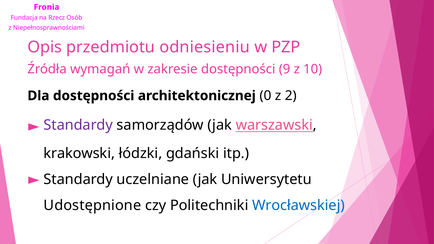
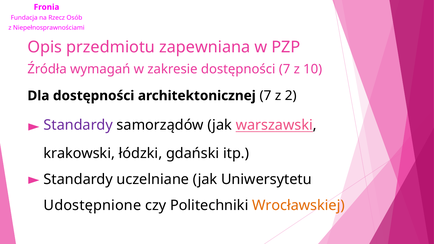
odniesieniu: odniesieniu -> zapewniana (205, 47)
dostępności 9: 9 -> 7 (285, 69)
architektonicznej 0: 0 -> 7 (265, 96)
Wrocławskiej colour: blue -> orange (298, 206)
